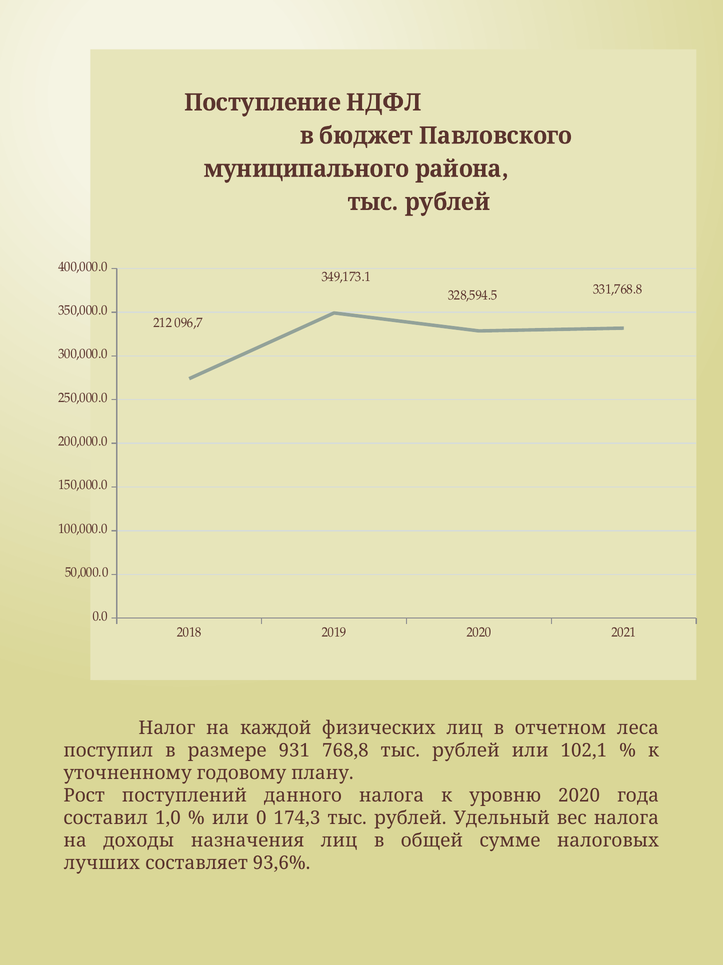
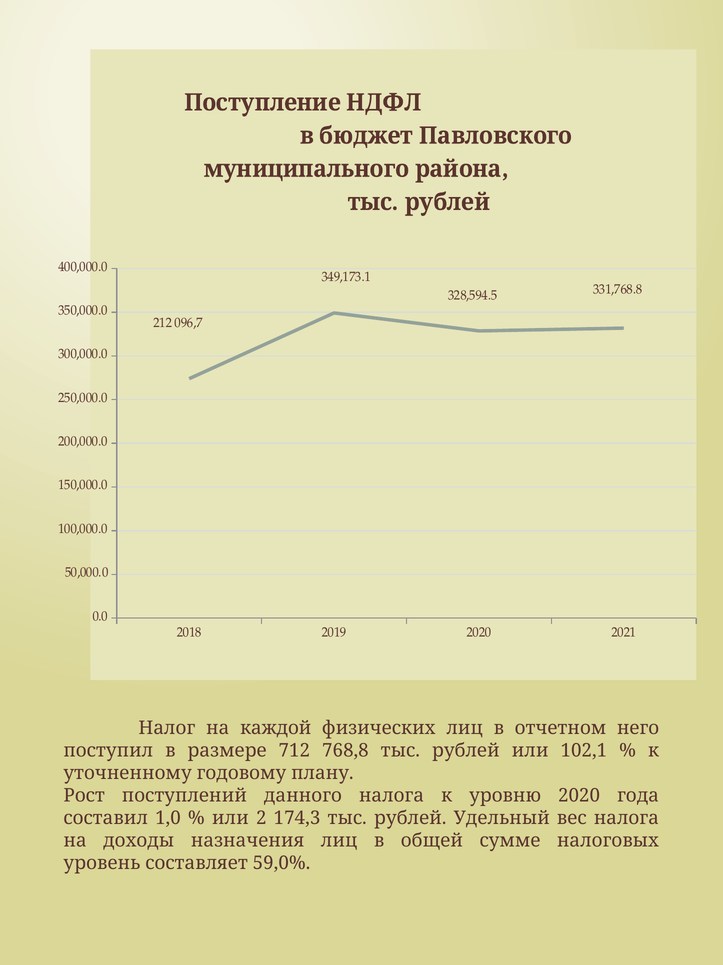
леса: леса -> него (638, 727)
931: 931 -> 712 (294, 750)
0: 0 -> 2 (261, 817)
лучших: лучших -> уровень (102, 862)
93,6%: 93,6% -> 59,0% (282, 862)
